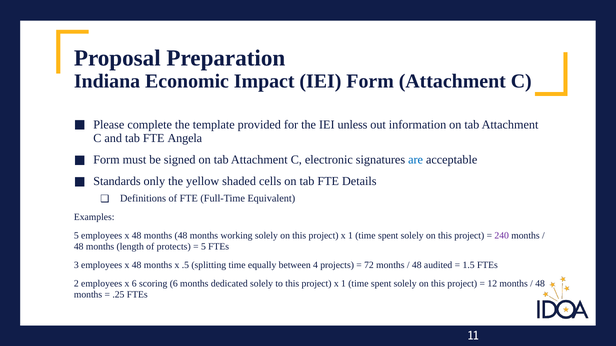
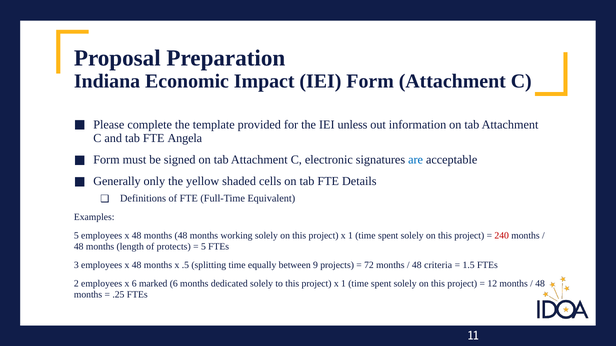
Standards: Standards -> Generally (117, 181)
240 colour: purple -> red (502, 236)
4: 4 -> 9 (316, 265)
audited: audited -> criteria (438, 265)
scoring: scoring -> marked (153, 284)
